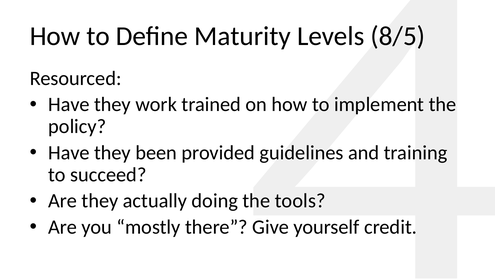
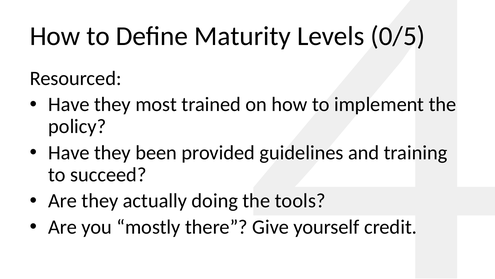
8/5: 8/5 -> 0/5 (398, 36)
work: work -> most (156, 104)
